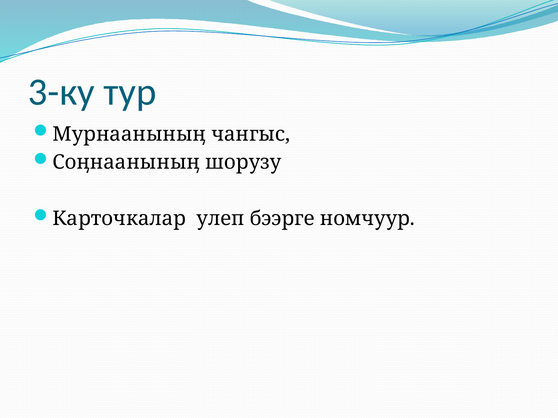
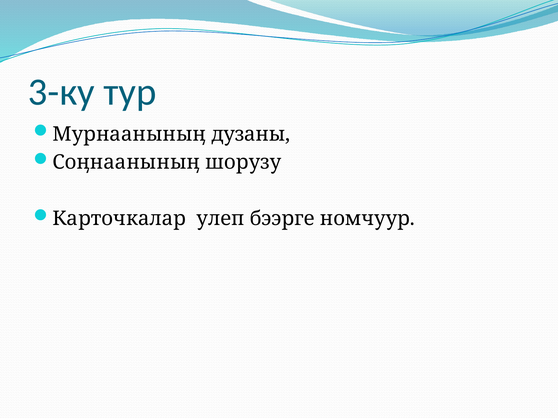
чангыс: чангыс -> дузаны (251, 134)
